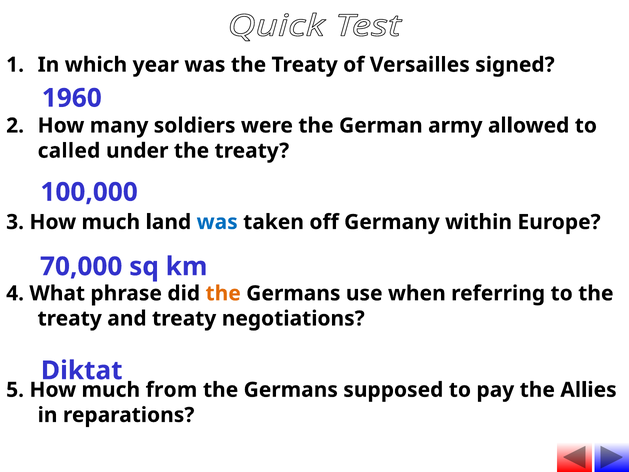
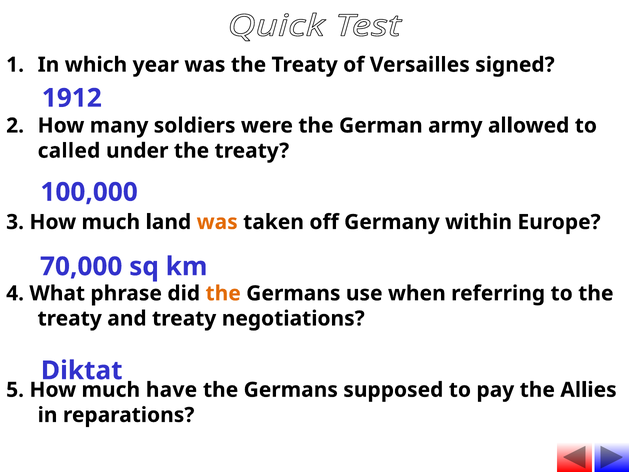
1960: 1960 -> 1912 (72, 98)
was colour: blue -> orange (217, 222)
from: from -> have (171, 390)
